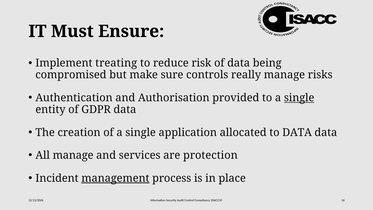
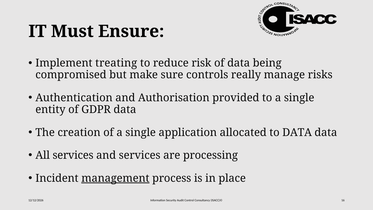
single underline: present -> none (299, 98)
All manage: manage -> services (73, 155)
protection: protection -> processing (211, 155)
